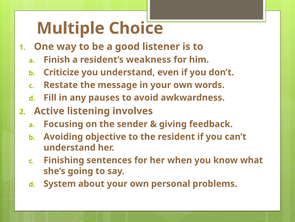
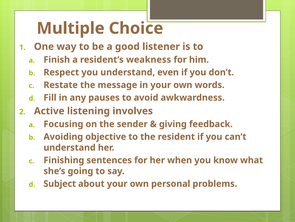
Criticize: Criticize -> Respect (61, 72)
System: System -> Subject (60, 183)
